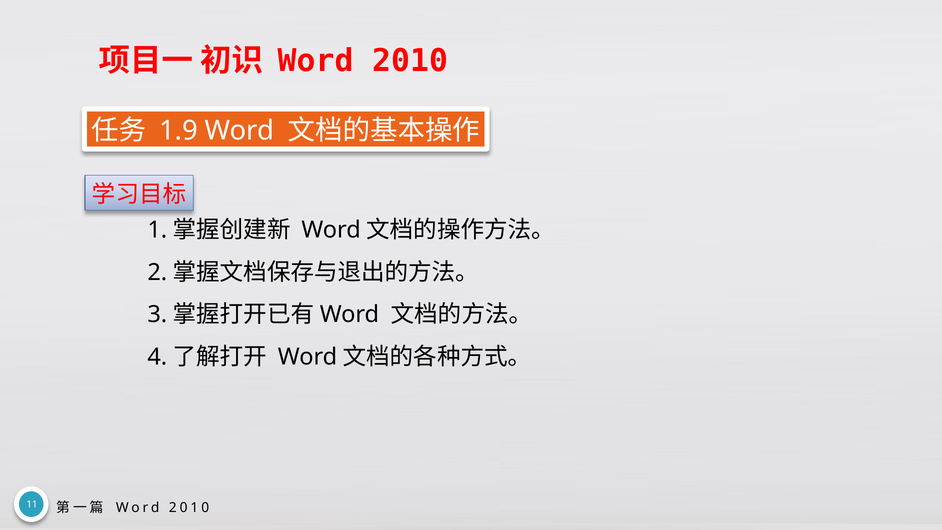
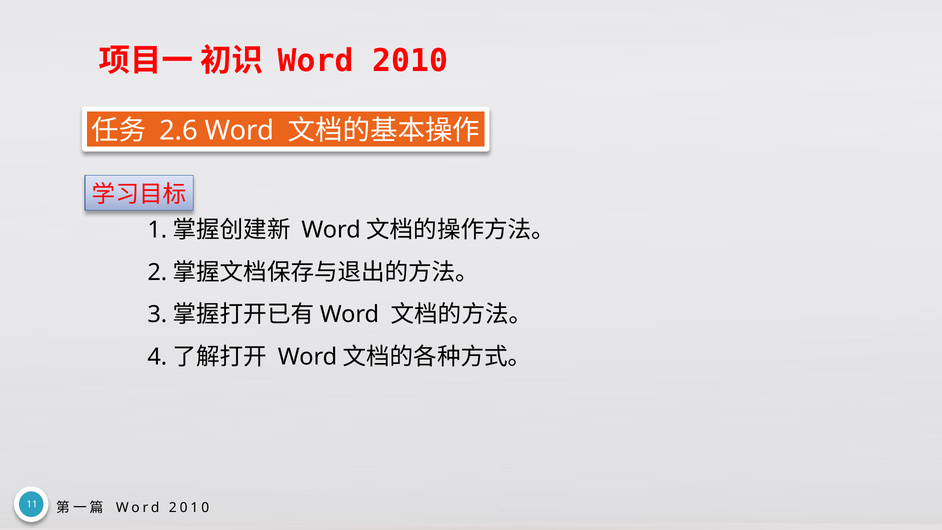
1.9: 1.9 -> 2.6 (178, 131)
